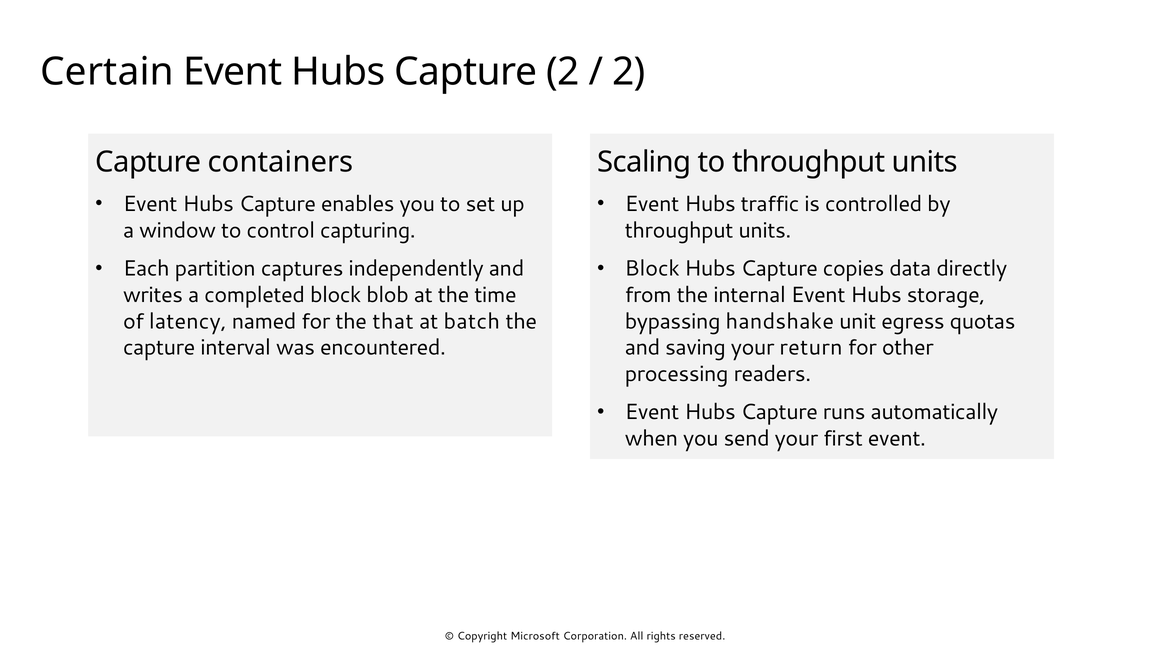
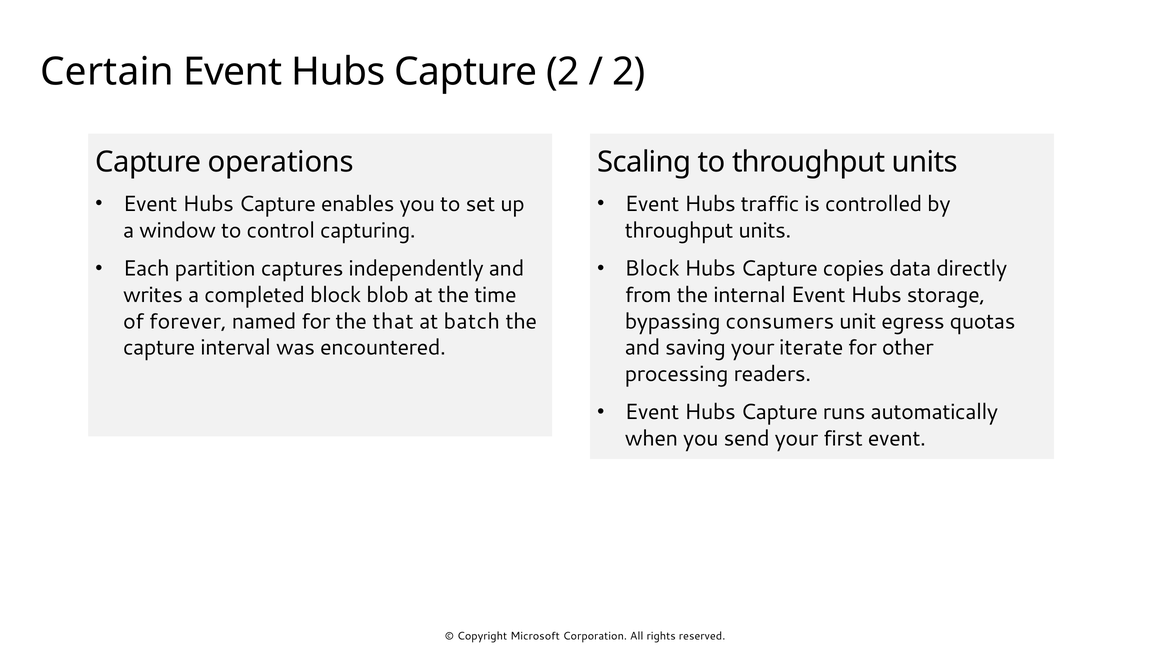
containers: containers -> operations (281, 162)
latency: latency -> forever (188, 321)
handshake: handshake -> consumers (780, 321)
return: return -> iterate (811, 348)
